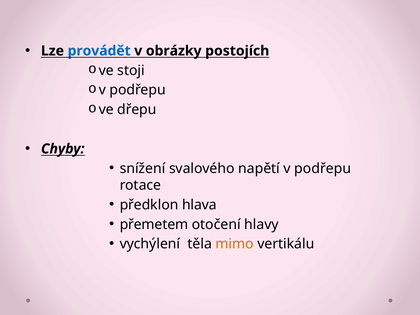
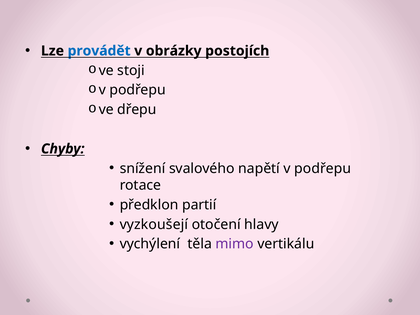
hlava: hlava -> partií (199, 205)
přemetem: přemetem -> vyzkoušejí (154, 224)
mimo colour: orange -> purple (235, 244)
